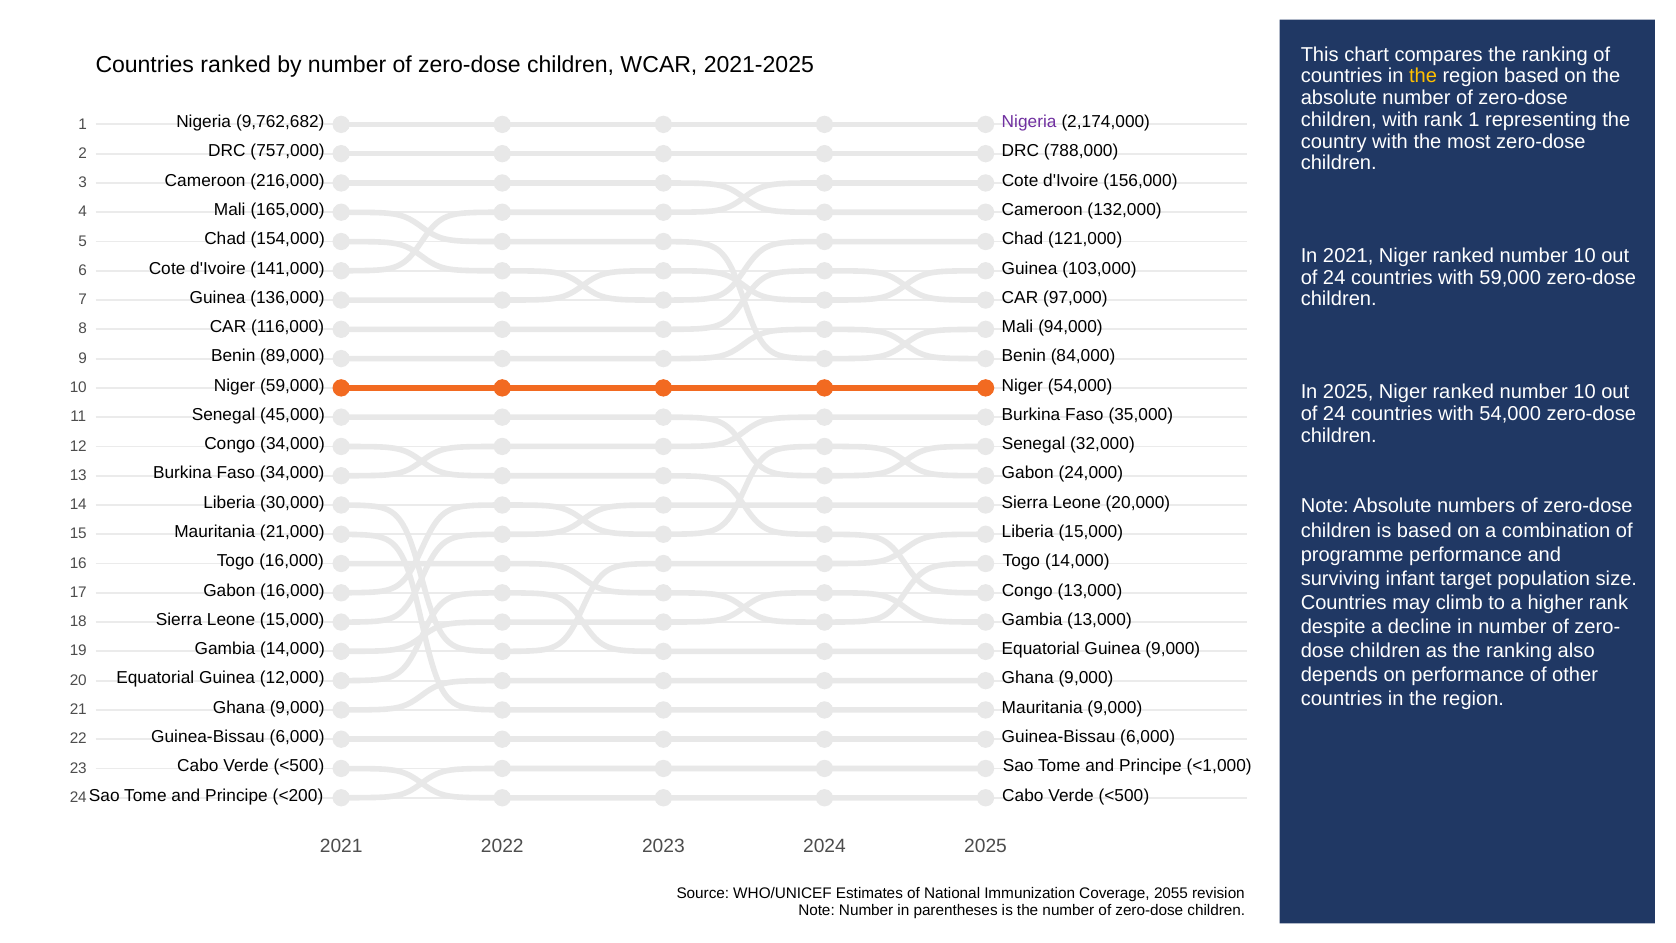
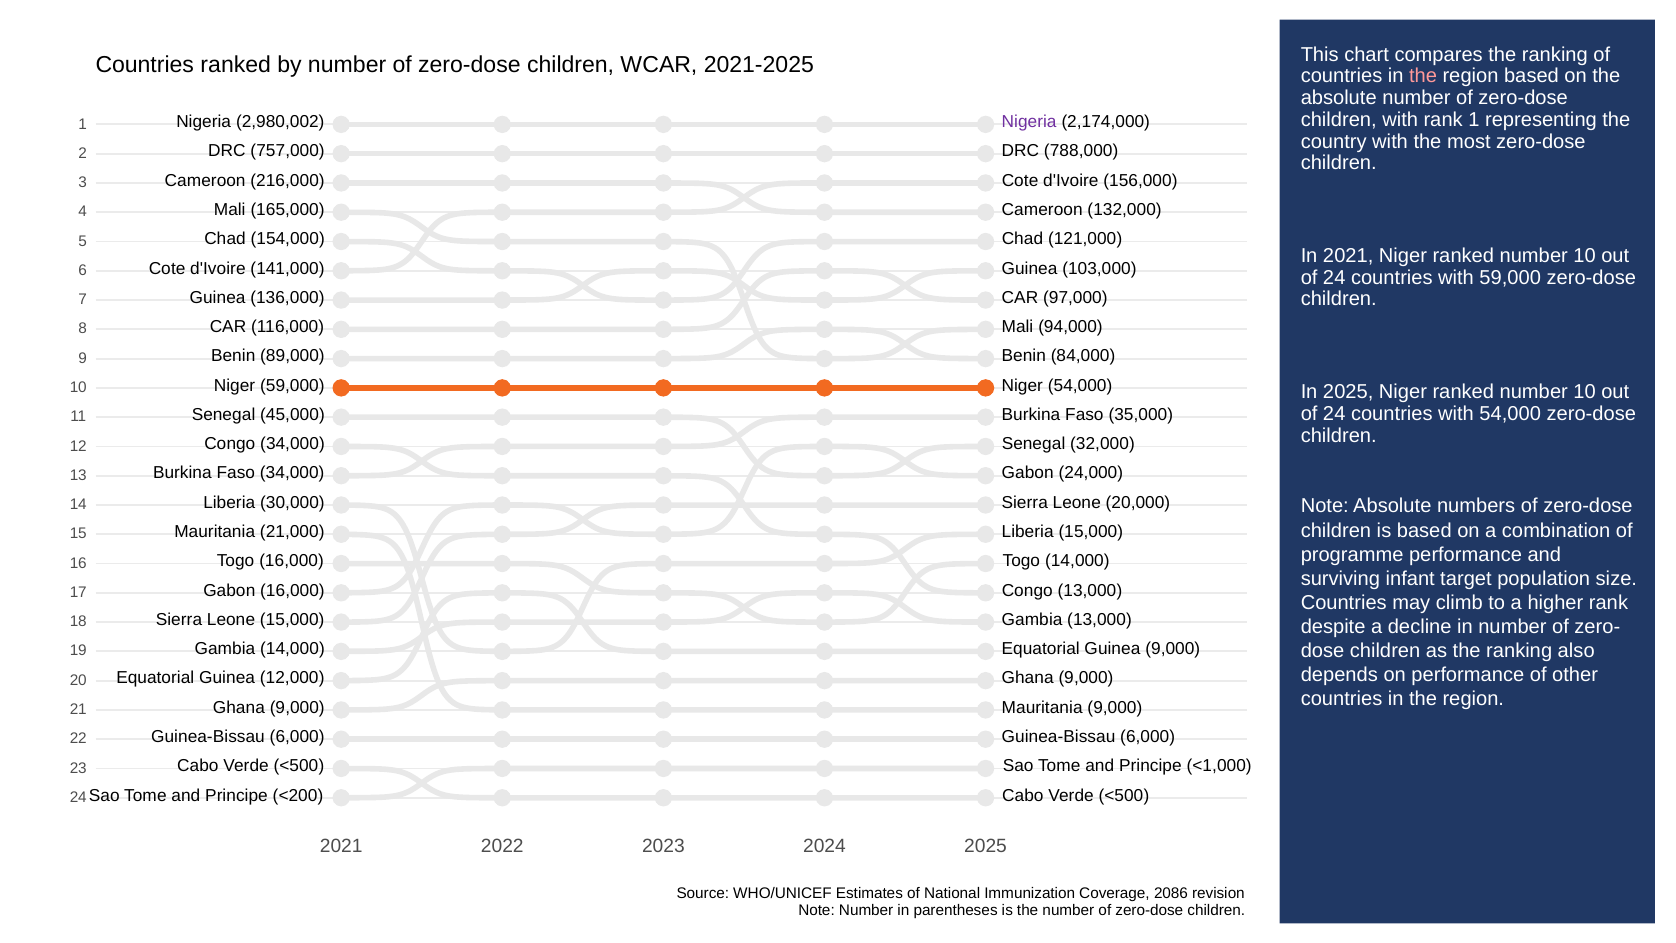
the colour: yellow -> pink (1423, 76)
9,762,682: 9,762,682 -> 2,980,002 (280, 122)
2055: 2055 -> 2086 (1171, 893)
